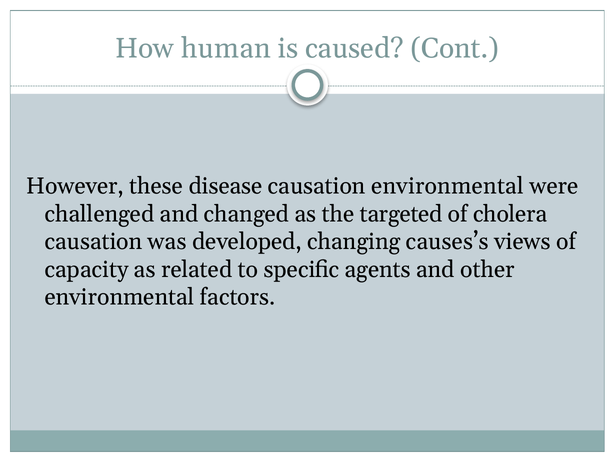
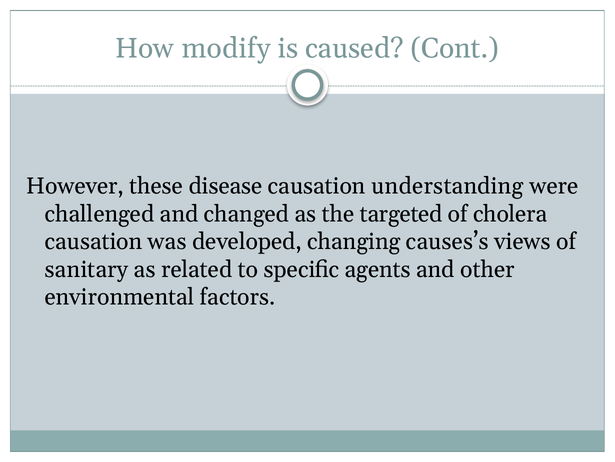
human: human -> modify (226, 48)
causation environmental: environmental -> understanding (447, 186)
capacity: capacity -> sanitary (87, 269)
